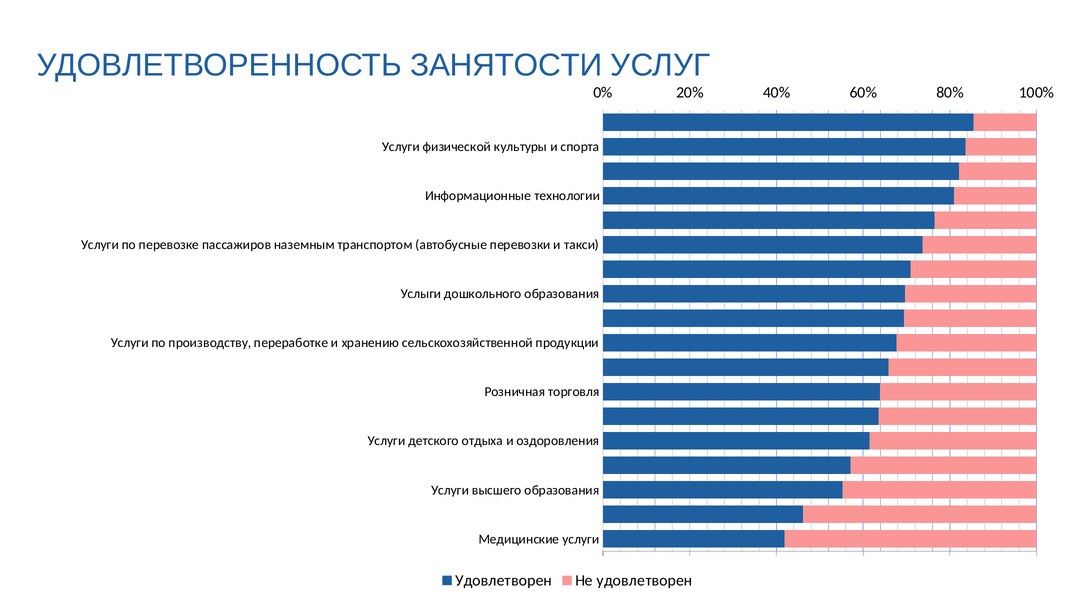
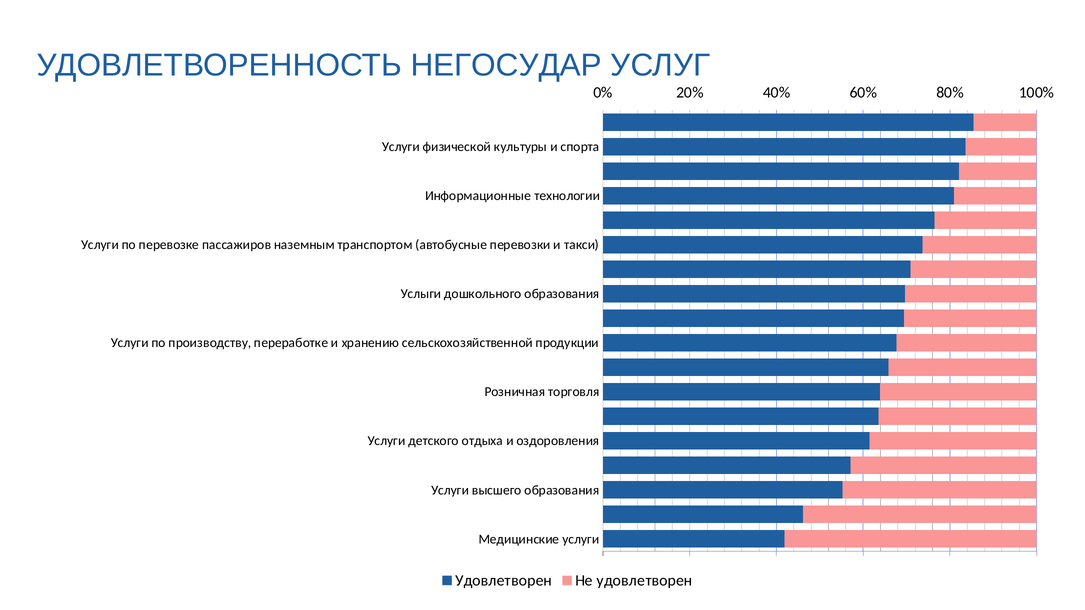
ЗАНЯТОСТИ: ЗАНЯТОСТИ -> НЕГОСУДАР (506, 65)
